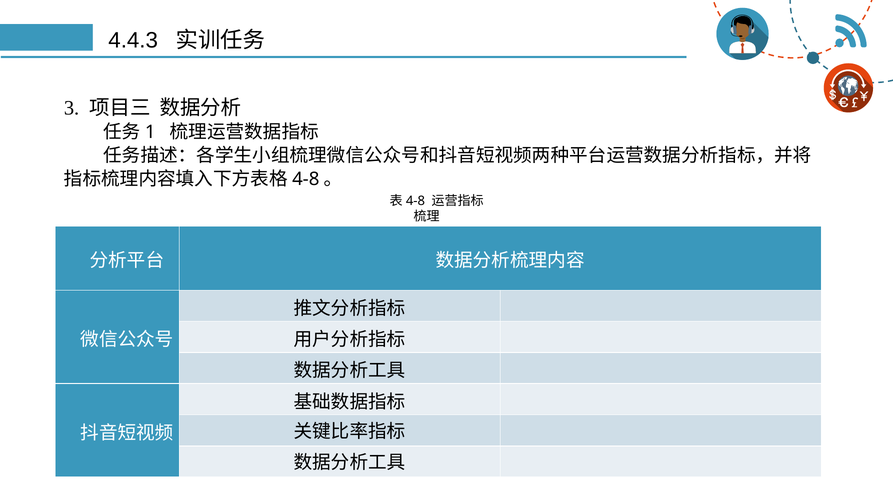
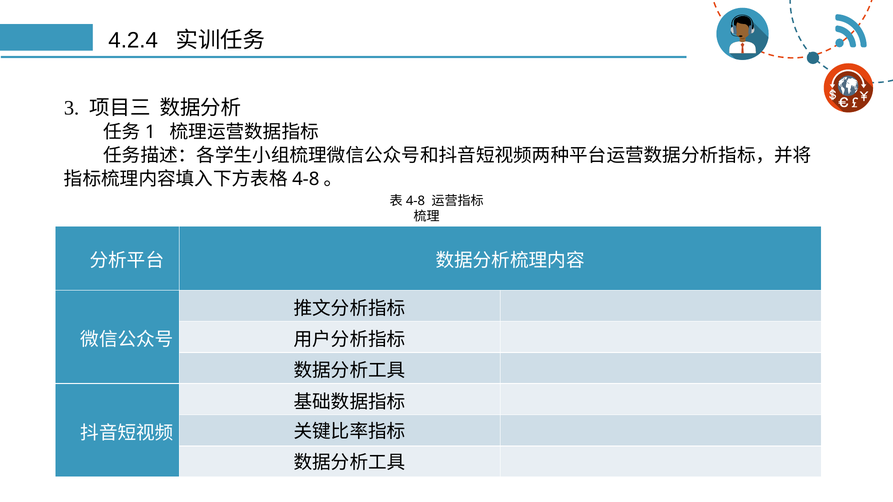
4.4.3: 4.4.3 -> 4.2.4 (133, 40)
